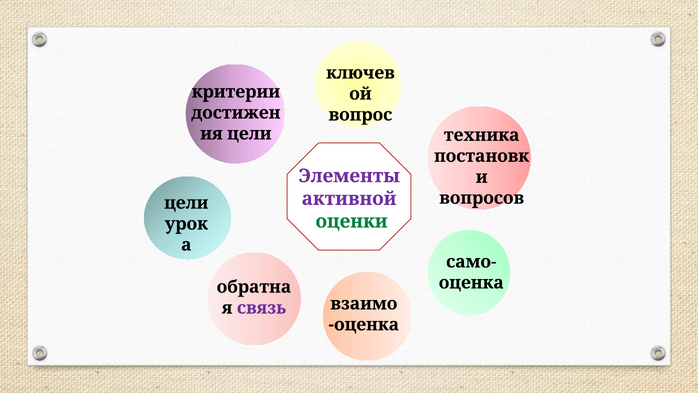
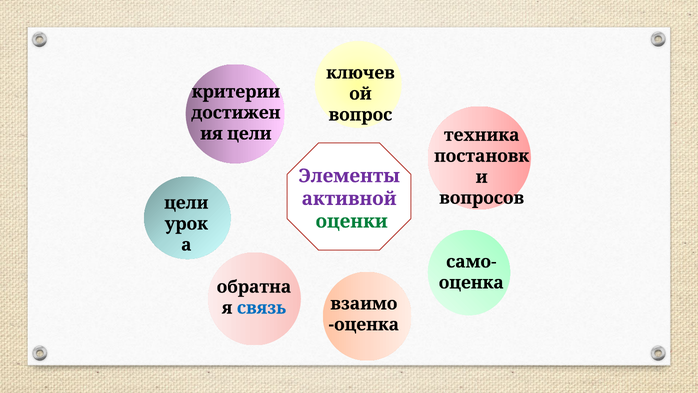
связь colour: purple -> blue (262, 308)
